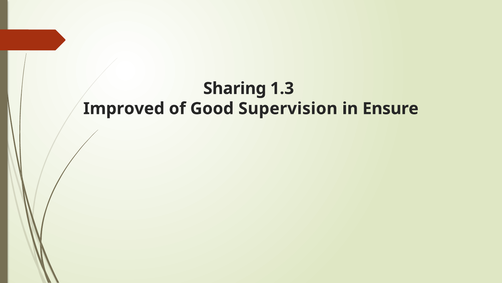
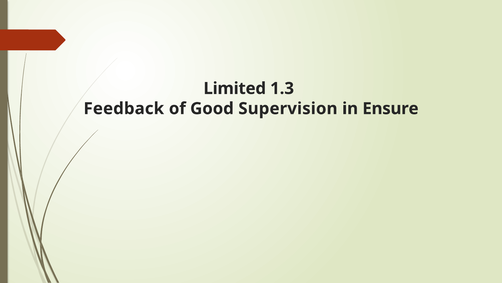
Sharing: Sharing -> Limited (235, 88)
Improved: Improved -> Feedback (124, 108)
